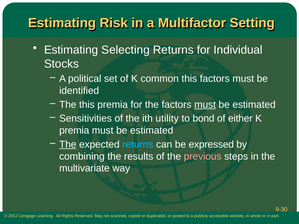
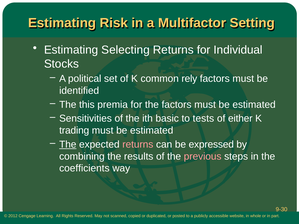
common this: this -> rely (189, 79)
must underline: present -> none (205, 105)
utility: utility -> basic (167, 119)
bond: bond -> tests (203, 119)
premia: premia -> trading (74, 131)
returns colour: light blue -> pink (138, 145)
multivariate: multivariate -> coefficients (84, 168)
